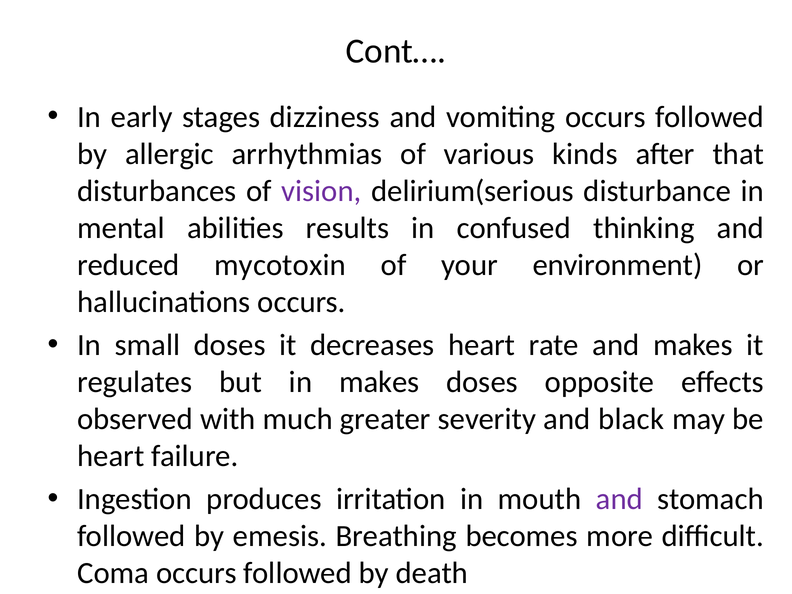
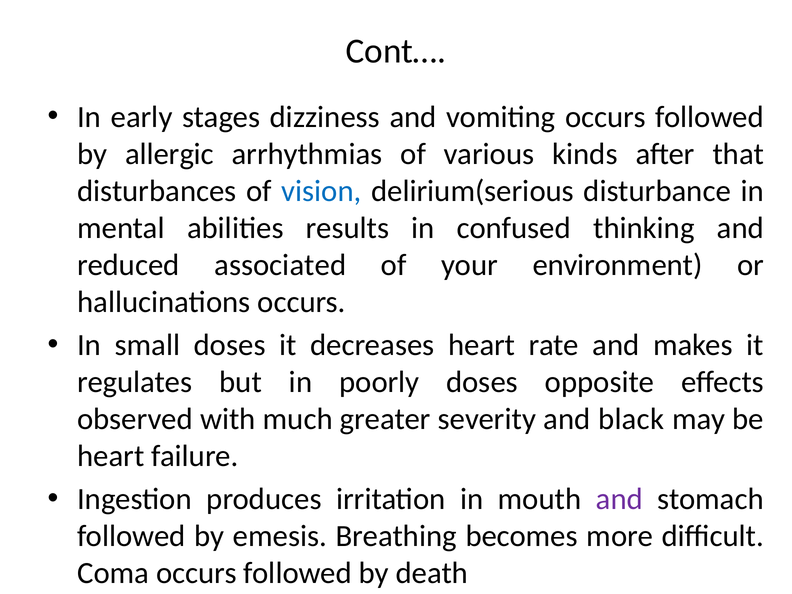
vision colour: purple -> blue (321, 191)
mycotoxin: mycotoxin -> associated (280, 265)
in makes: makes -> poorly (379, 382)
